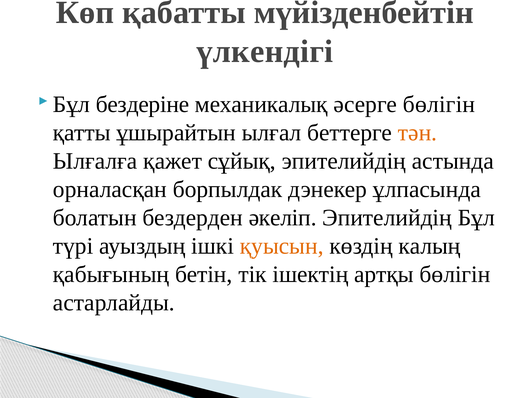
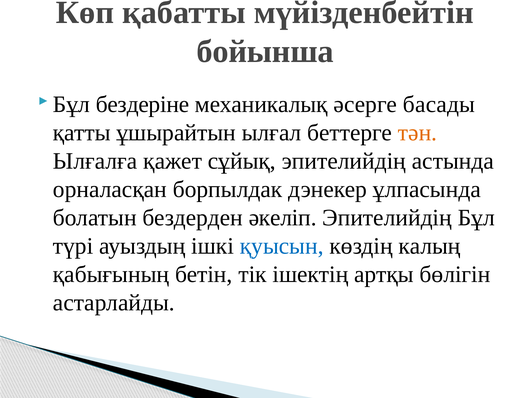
үлкендігі: үлкендігі -> бойынша (265, 51)
әсерге бөлігін: бөлігін -> басады (439, 104)
қуысын colour: orange -> blue (282, 246)
